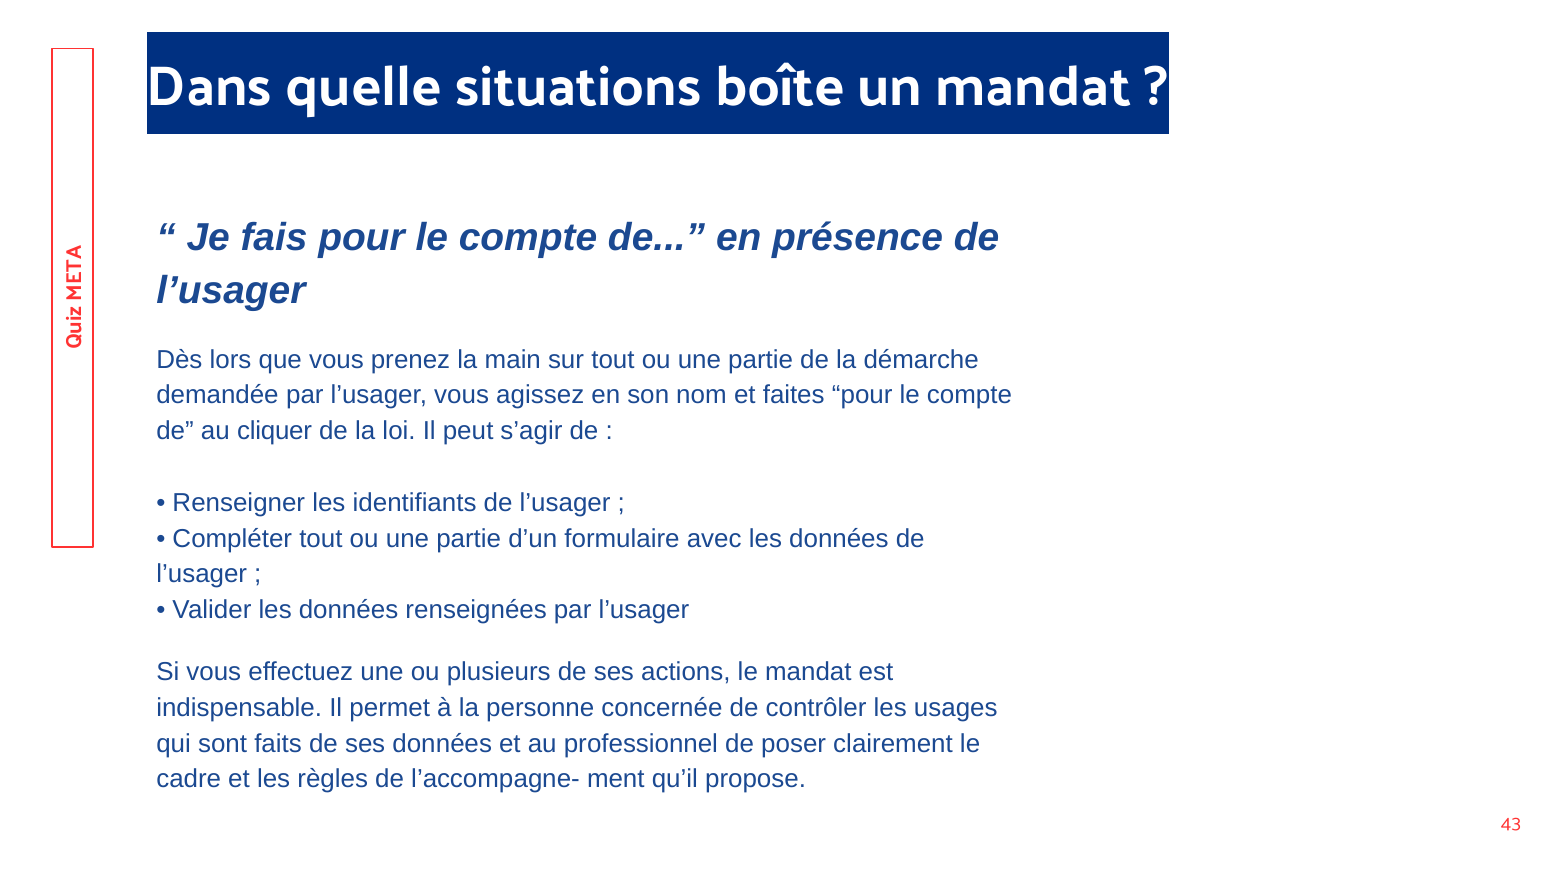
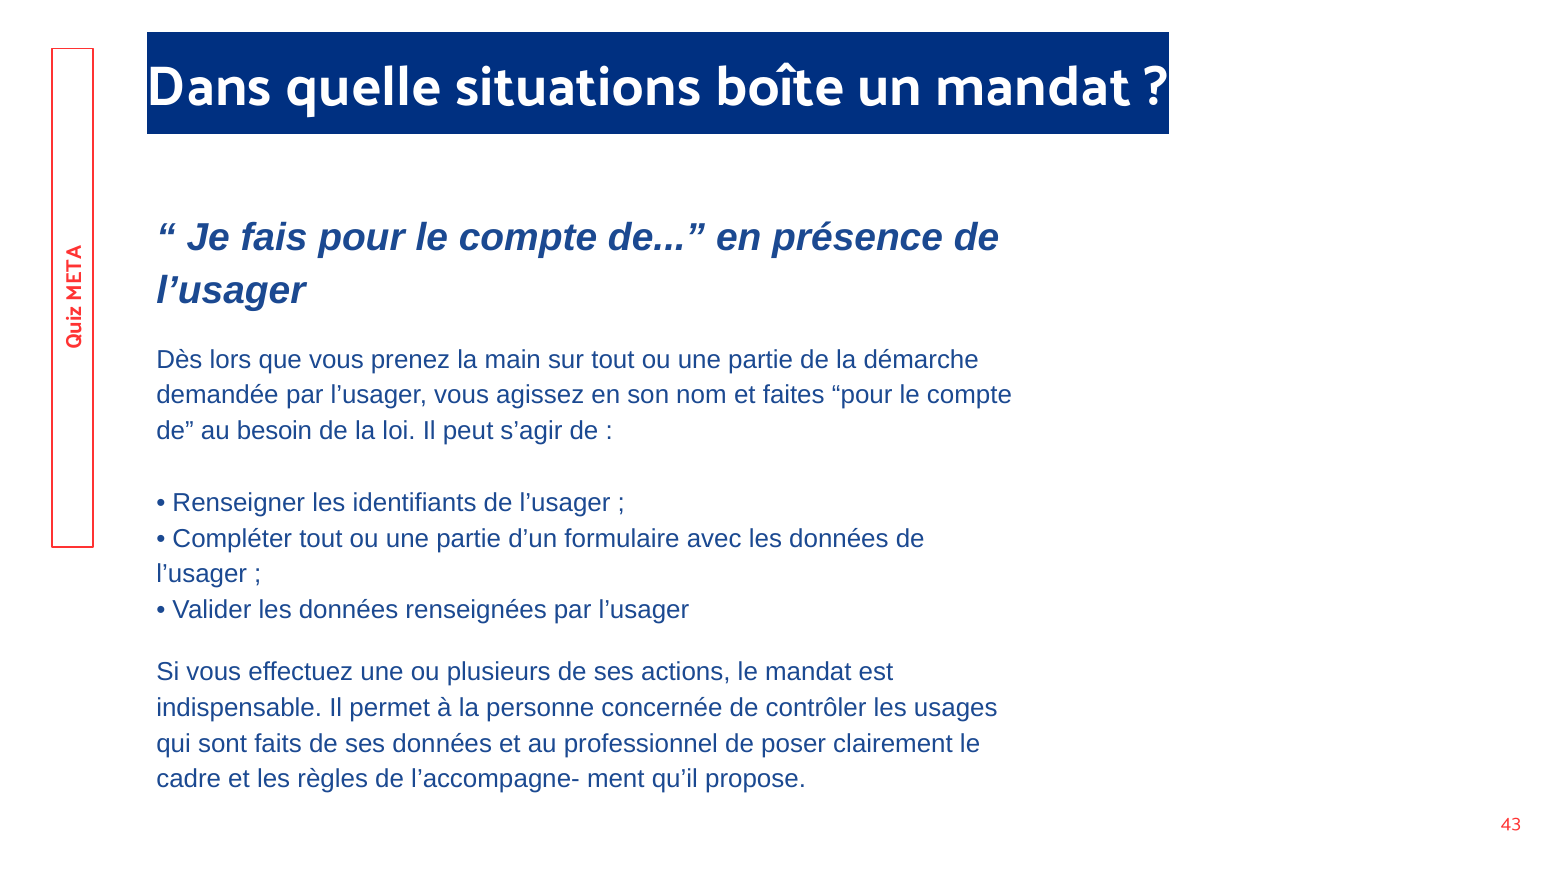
cliquer: cliquer -> besoin (275, 431)
